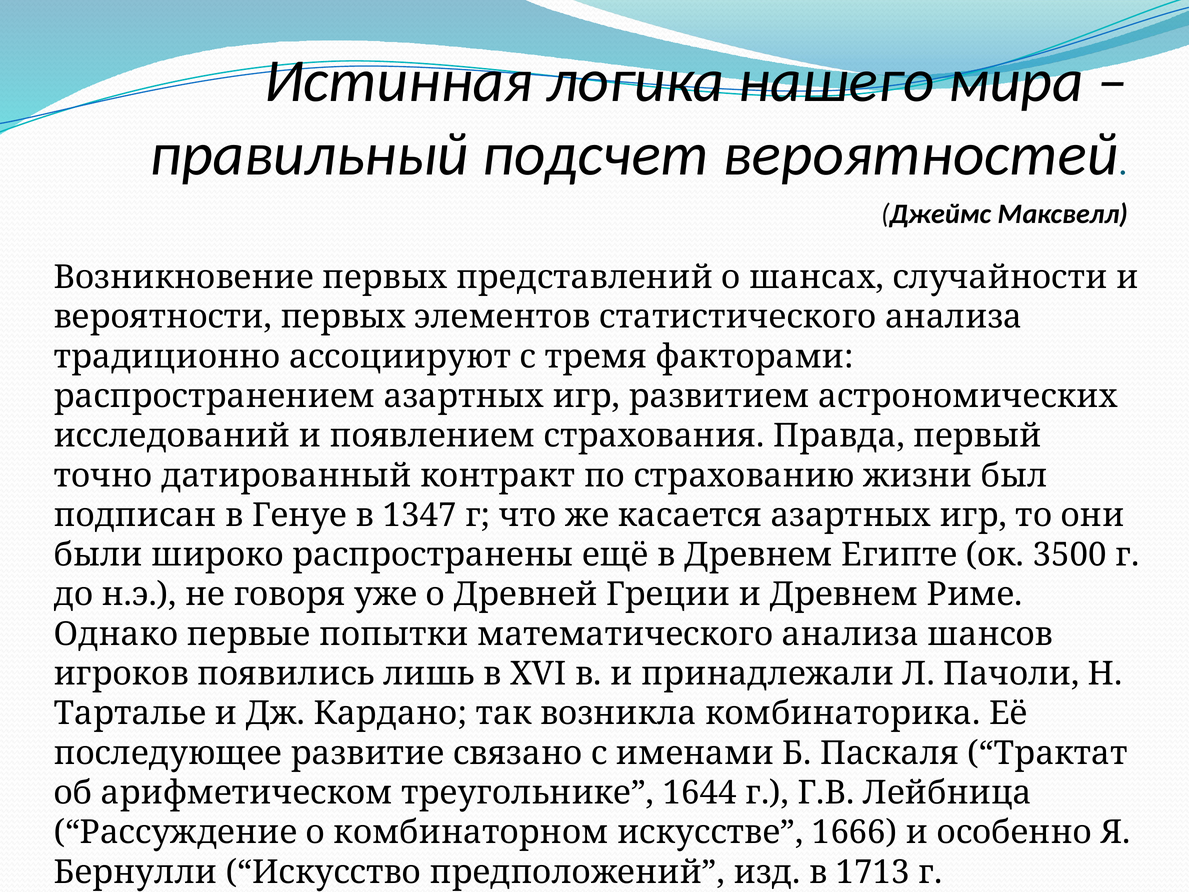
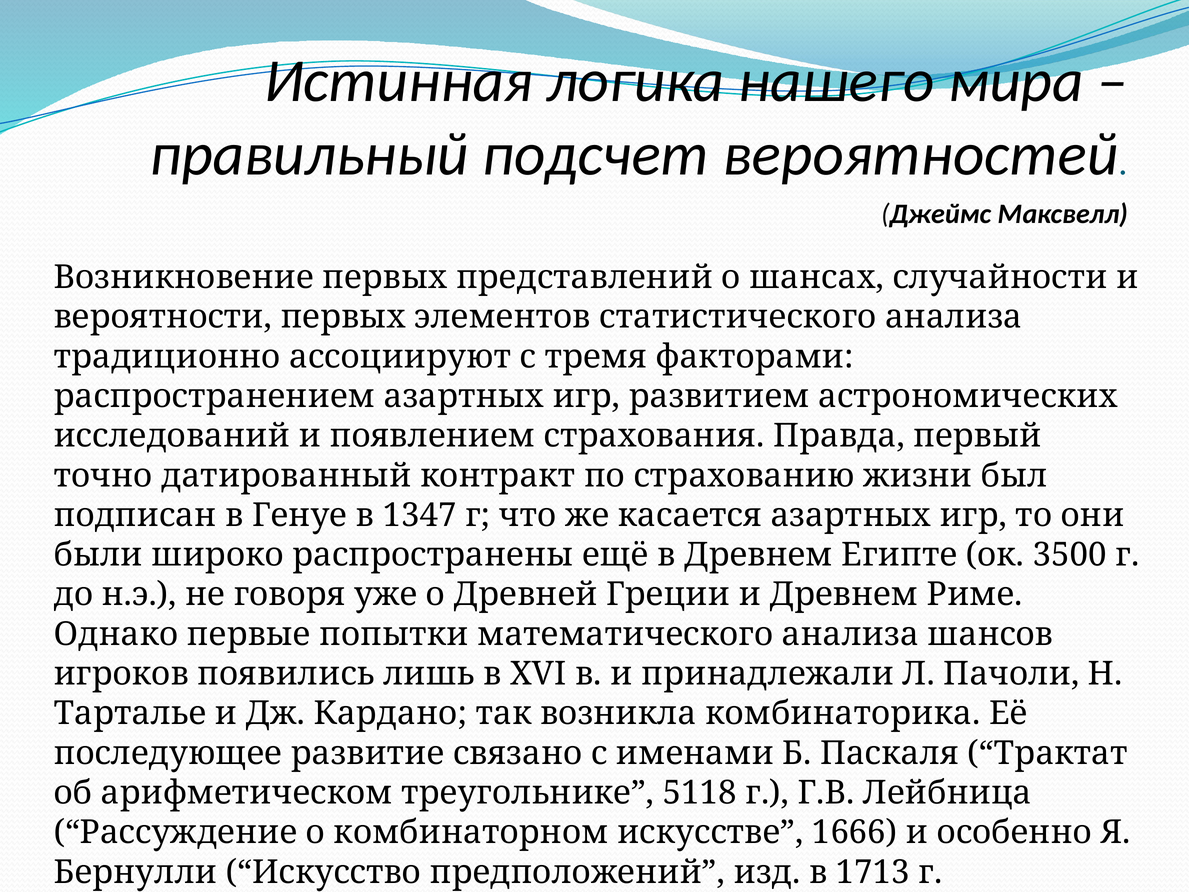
1644: 1644 -> 5118 (700, 793)
